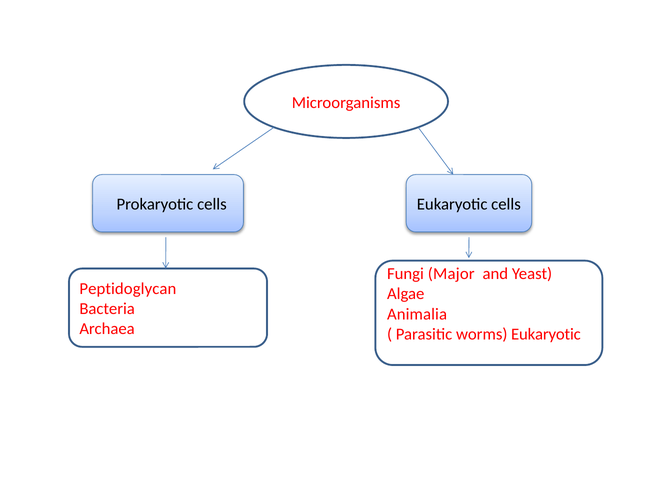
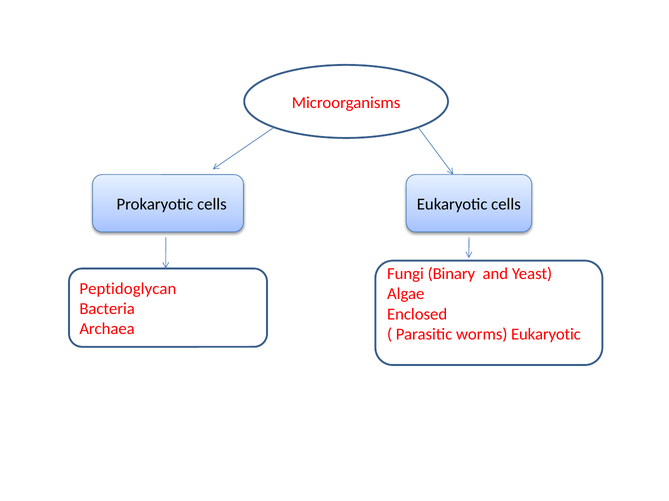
Major: Major -> Binary (451, 274)
Animalia: Animalia -> Enclosed (417, 314)
